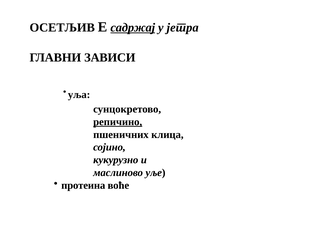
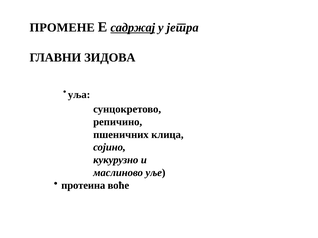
ОСЕТЉИВ: ОСЕТЉИВ -> ПРОМЕНЕ (62, 28)
ЗАВИСИ: ЗАВИСИ -> ЗИДОВА (110, 58)
репичино underline: present -> none (118, 122)
